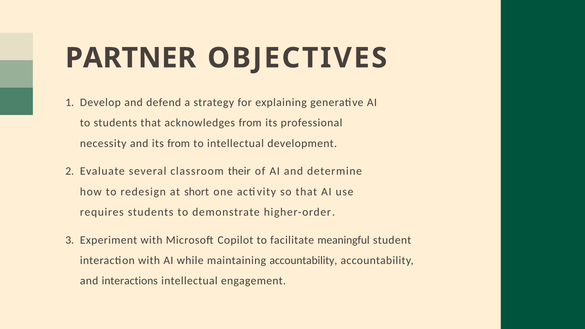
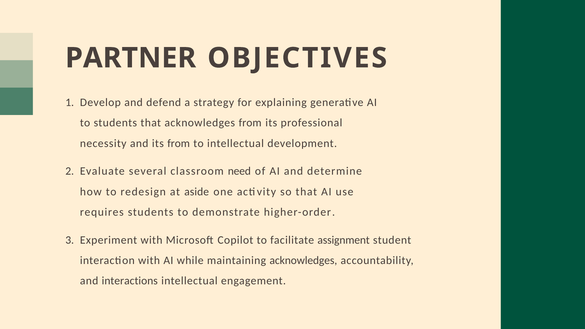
their: their -> need (239, 171)
short: short -> aside (197, 192)
meaningful: meaningful -> assignment (344, 240)
maintaining accountability: accountability -> acknowledges (303, 260)
